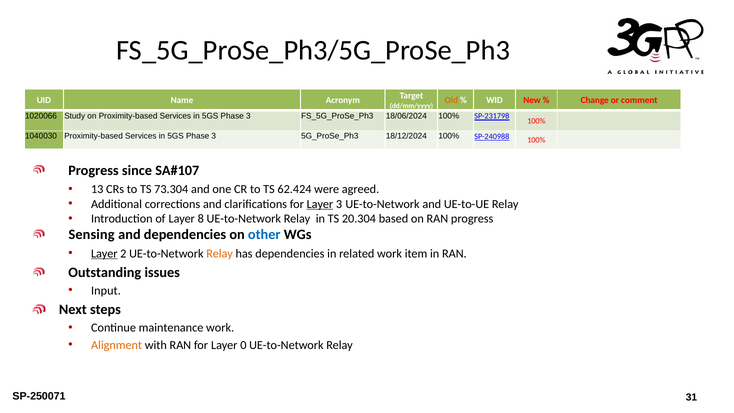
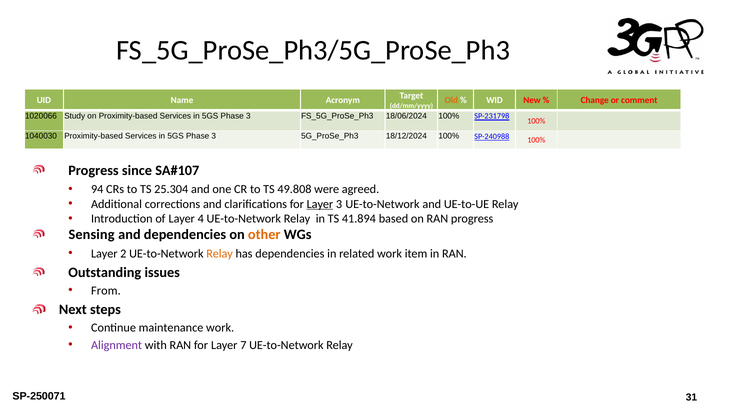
13: 13 -> 94 (97, 189)
73.304: 73.304 -> 25.304 (171, 189)
62.424: 62.424 -> 49.808 (294, 189)
8: 8 -> 4 (201, 219)
20.304: 20.304 -> 41.894 (359, 219)
other colour: blue -> orange (264, 235)
Layer underline: present -> none (104, 254)
Input: Input -> From (106, 290)
Alignment colour: orange -> purple (117, 345)
0: 0 -> 7 (243, 345)
